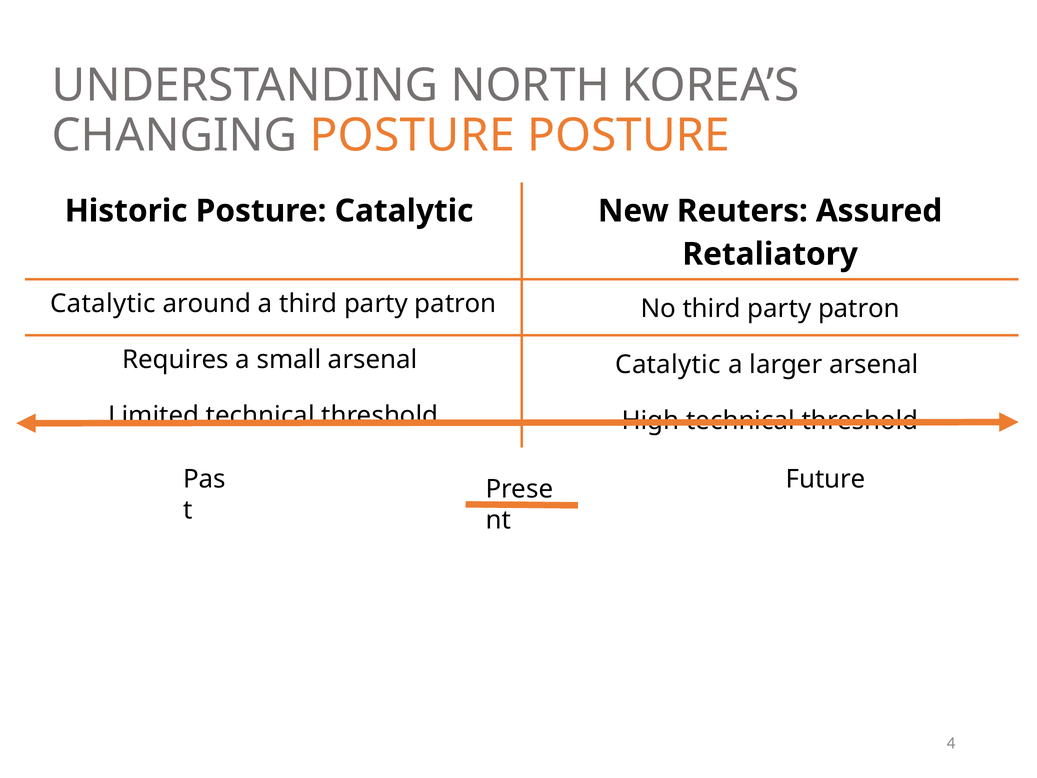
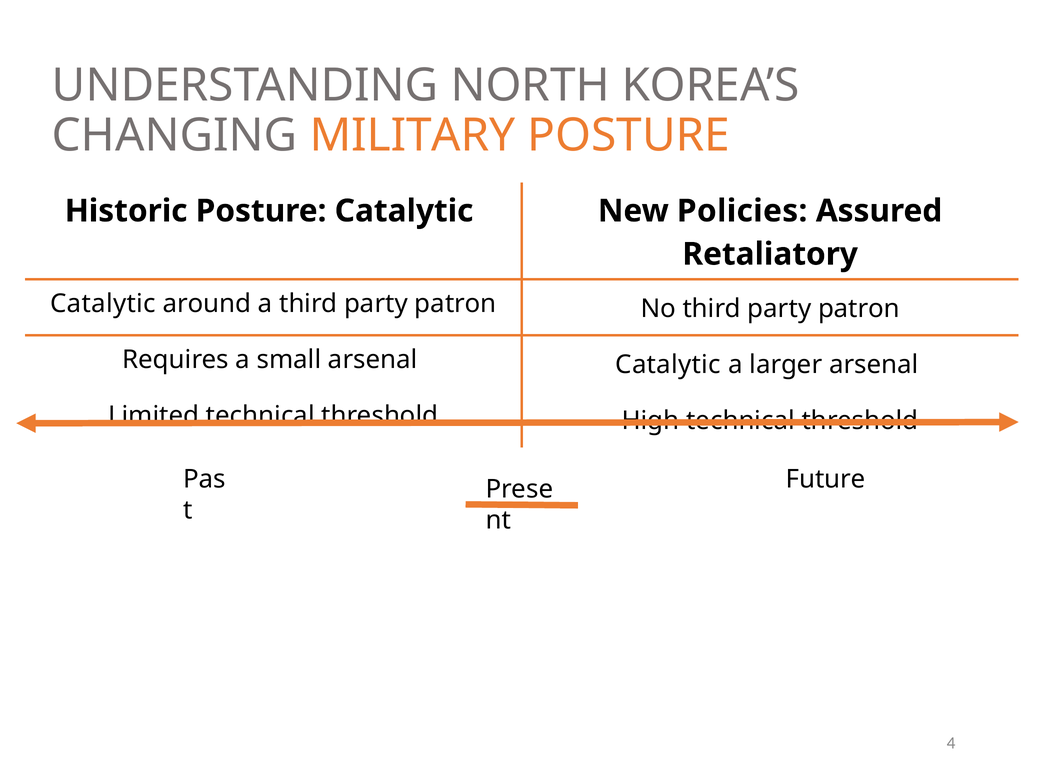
CHANGING POSTURE: POSTURE -> MILITARY (412, 135)
Reuters: Reuters -> Policies (742, 211)
